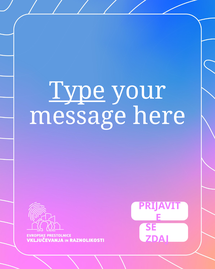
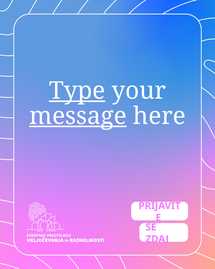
message underline: none -> present (78, 116)
